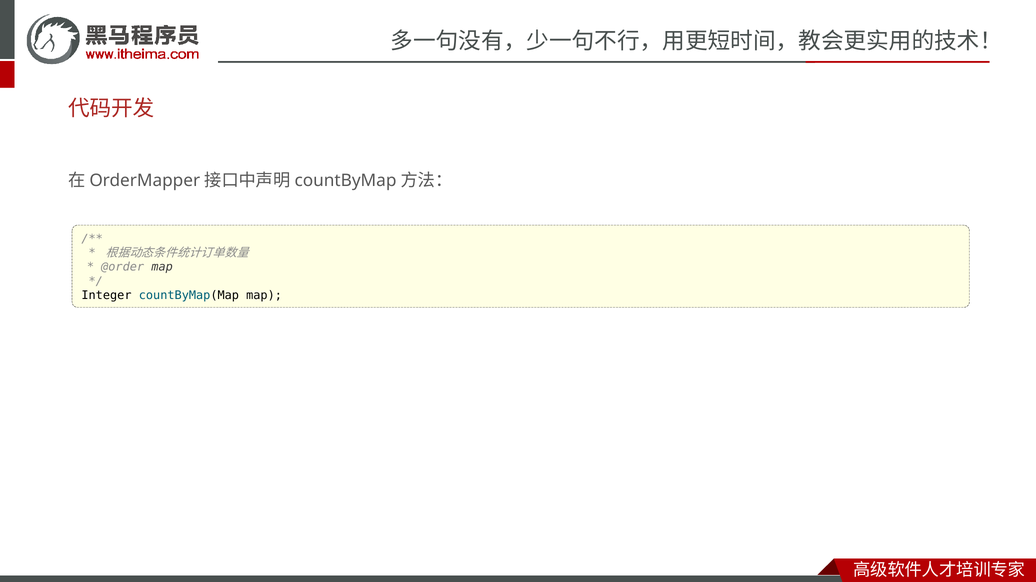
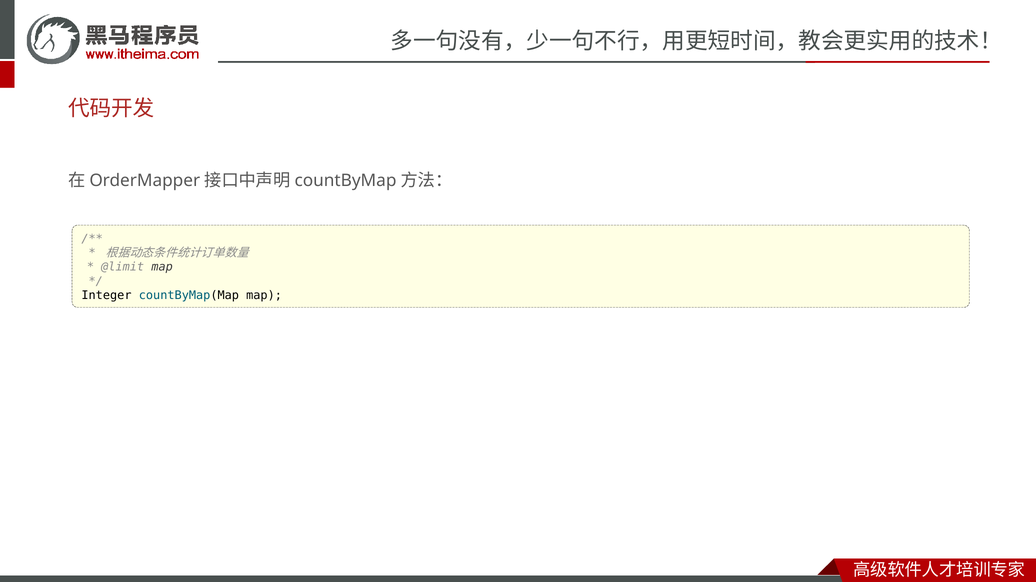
@order: @order -> @limit (123, 267)
